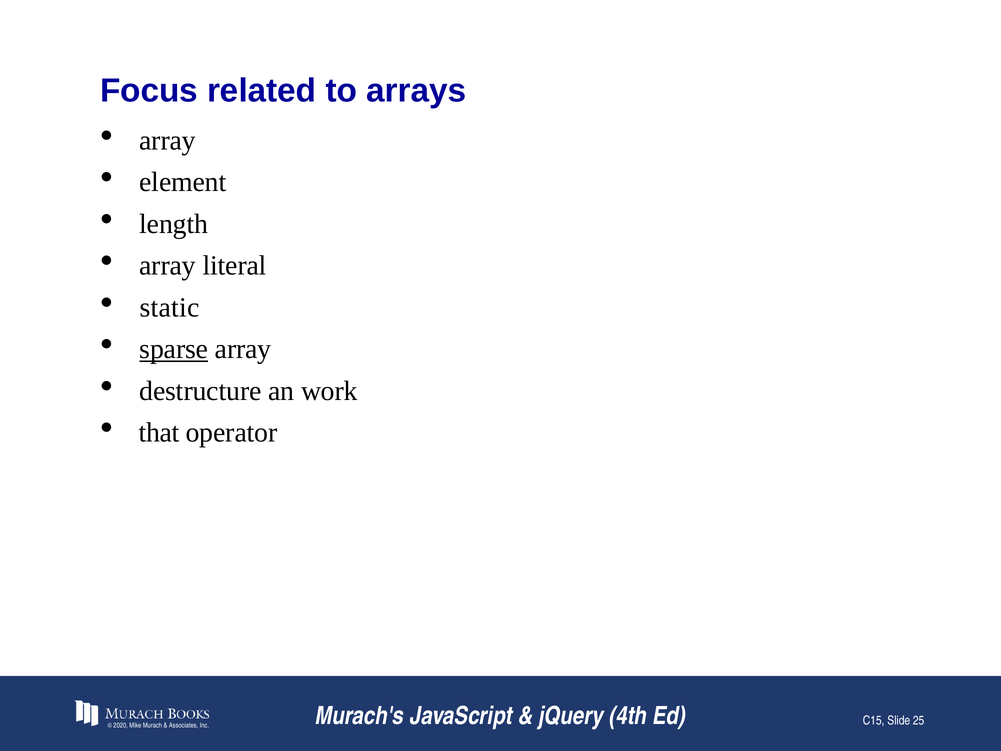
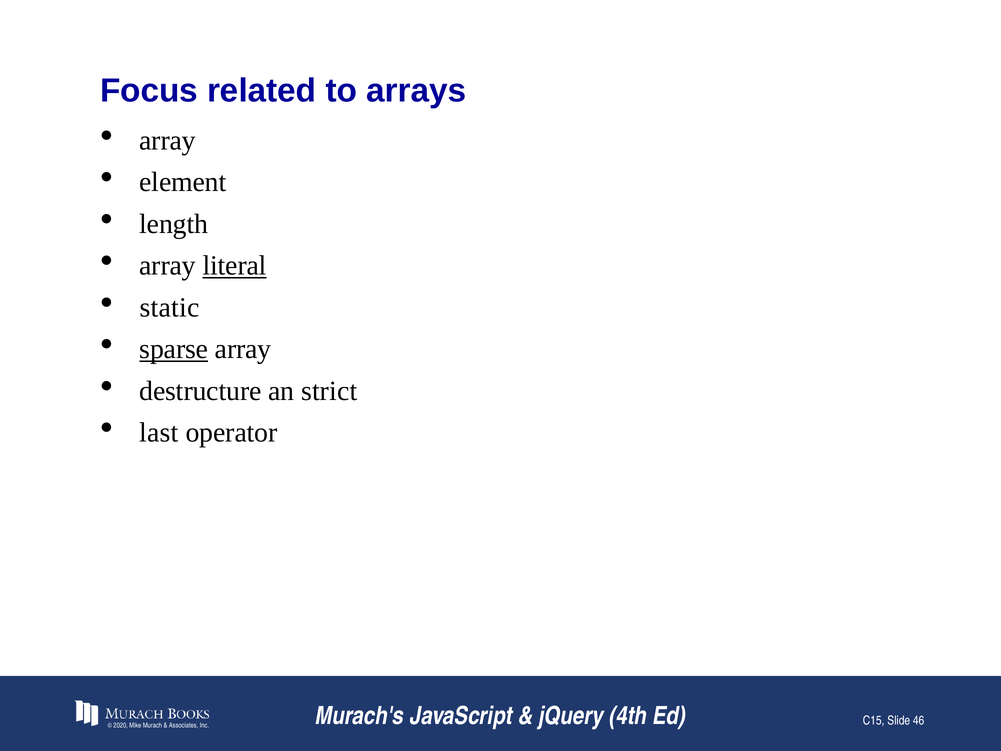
literal underline: none -> present (235, 266)
work: work -> strict (329, 391)
that: that -> last (159, 433)
25: 25 -> 46 (919, 720)
